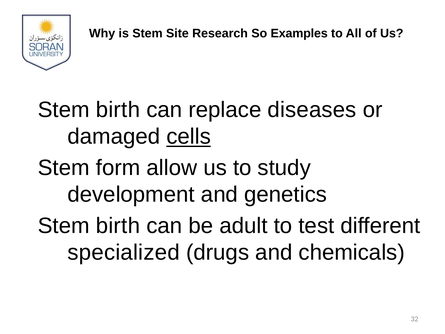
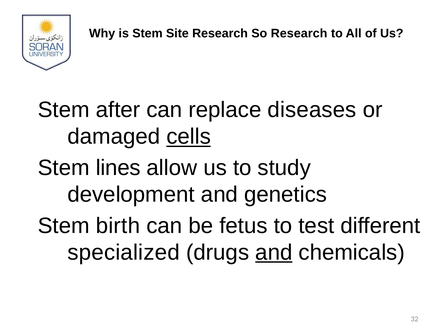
So Examples: Examples -> Research (299, 33)
birth: birth -> after (118, 110)
form: form -> lines (118, 168)
adult: adult -> fetus (244, 226)
and underline: none -> present (274, 252)
